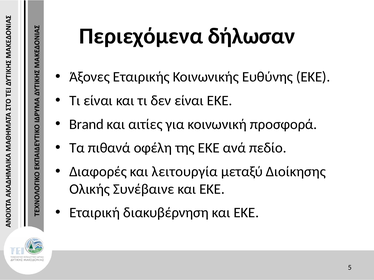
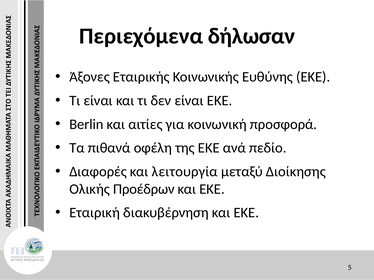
Brand: Brand -> Berlin (86, 124)
Συνέβαινε: Συνέβαινε -> Προέδρων (144, 189)
